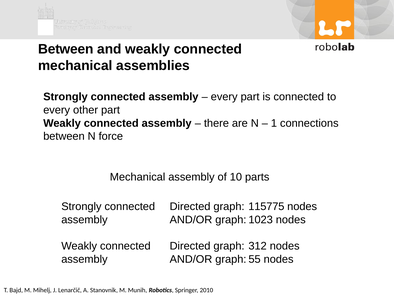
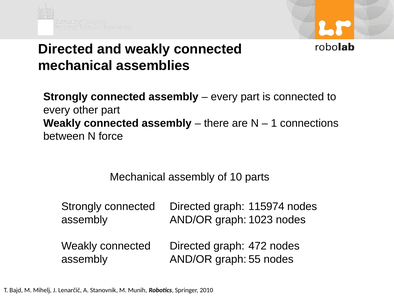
Between: Between -> Directed (66, 49)
115775: 115775 -> 115974 (266, 206)
312: 312 -> 472 (258, 246)
